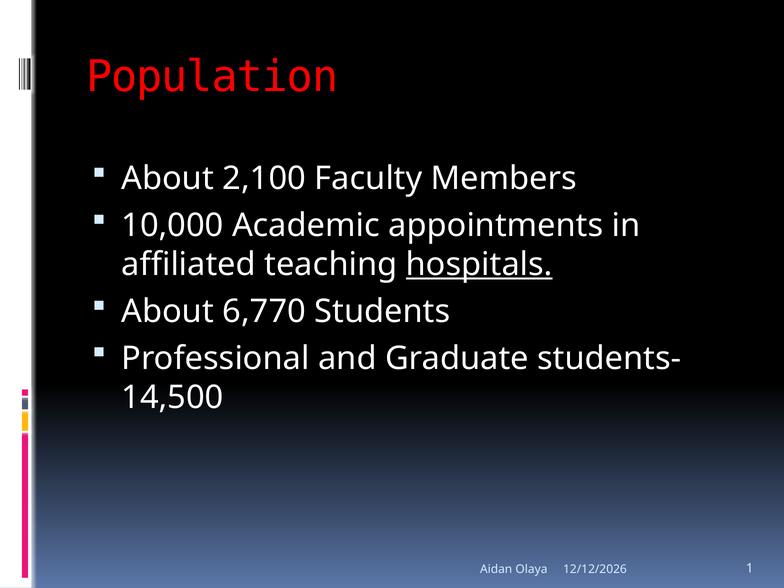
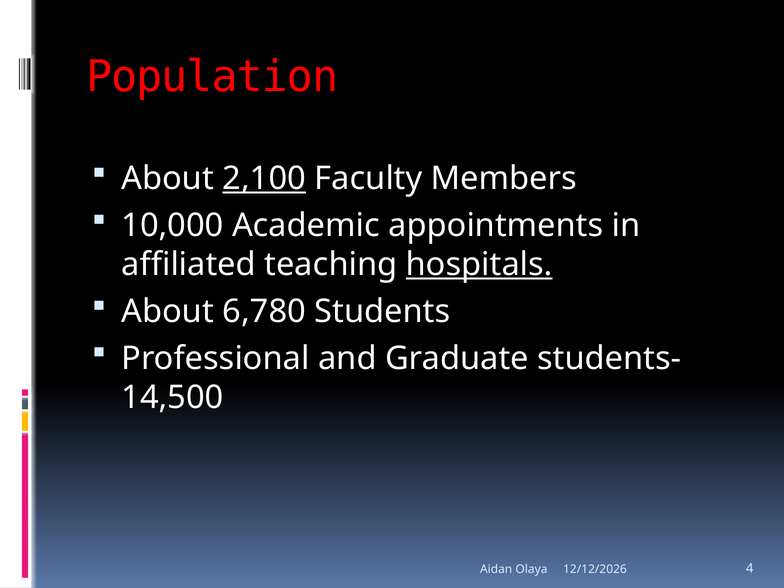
2,100 underline: none -> present (264, 179)
6,770: 6,770 -> 6,780 (264, 311)
1: 1 -> 4 (750, 569)
